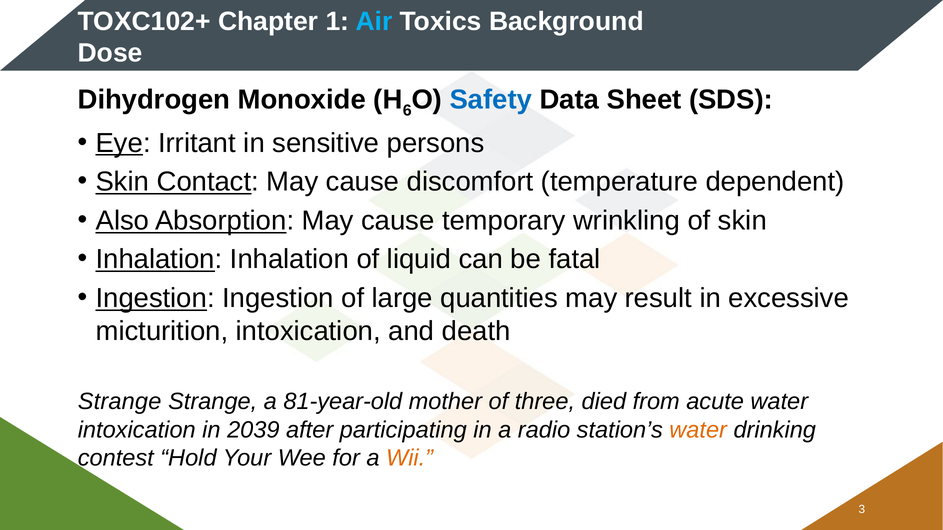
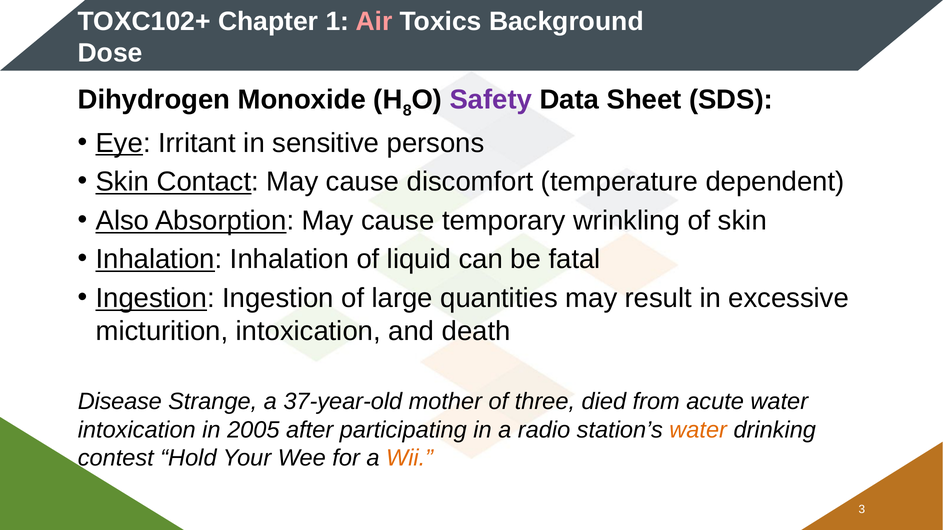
Air colour: light blue -> pink (374, 21)
6: 6 -> 8 (407, 110)
Safety colour: blue -> purple (491, 100)
Strange: Strange -> Disease (120, 402)
81-year-old: 81-year-old -> 37-year-old (343, 402)
2039: 2039 -> 2005 (253, 430)
